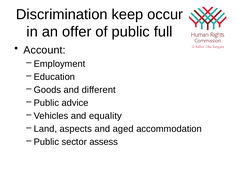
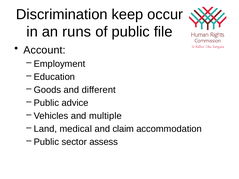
offer: offer -> runs (77, 32)
full: full -> file (163, 32)
equality: equality -> multiple (105, 116)
aspects: aspects -> medical (76, 129)
aged: aged -> claim (123, 129)
